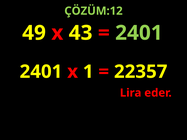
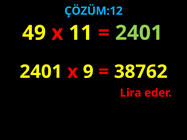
ÇÖZÜM:12 colour: light green -> light blue (93, 11)
43: 43 -> 11 (81, 33)
1: 1 -> 9 (88, 72)
22357: 22357 -> 38762 (141, 72)
